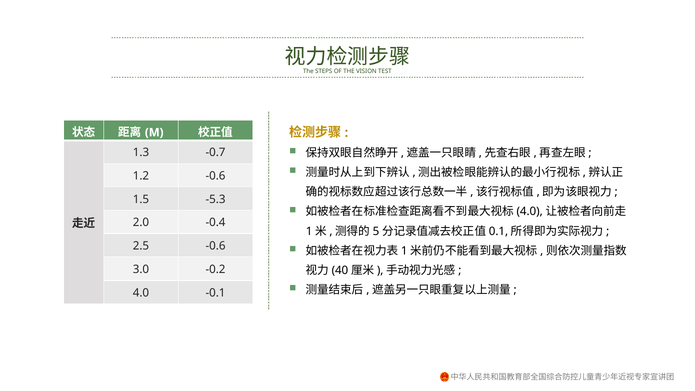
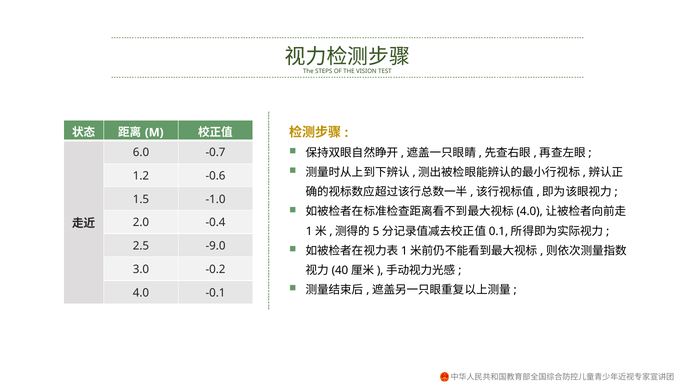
1.3: 1.3 -> 6.0 (141, 153)
-5.3: -5.3 -> -1.0 (216, 199)
2.5 -0.6: -0.6 -> -9.0 (216, 246)
